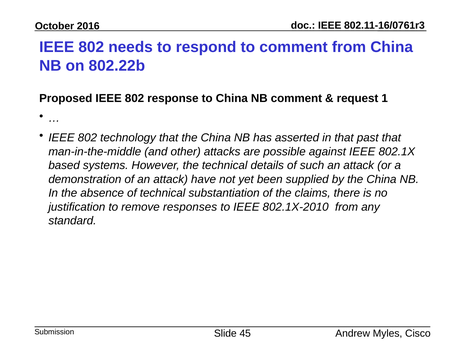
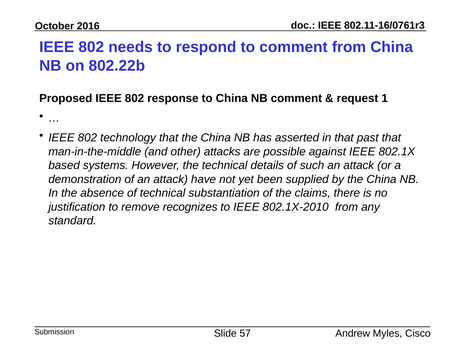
responses: responses -> recognizes (190, 207)
45: 45 -> 57 (245, 333)
